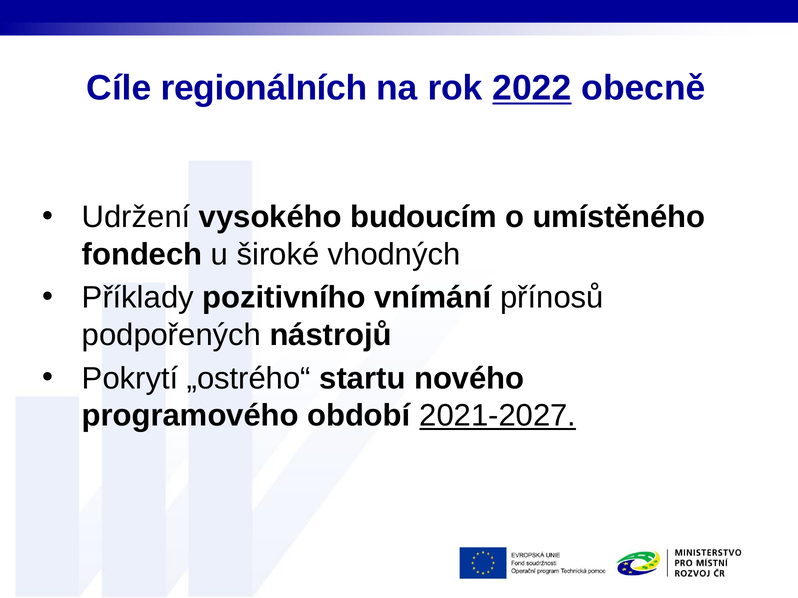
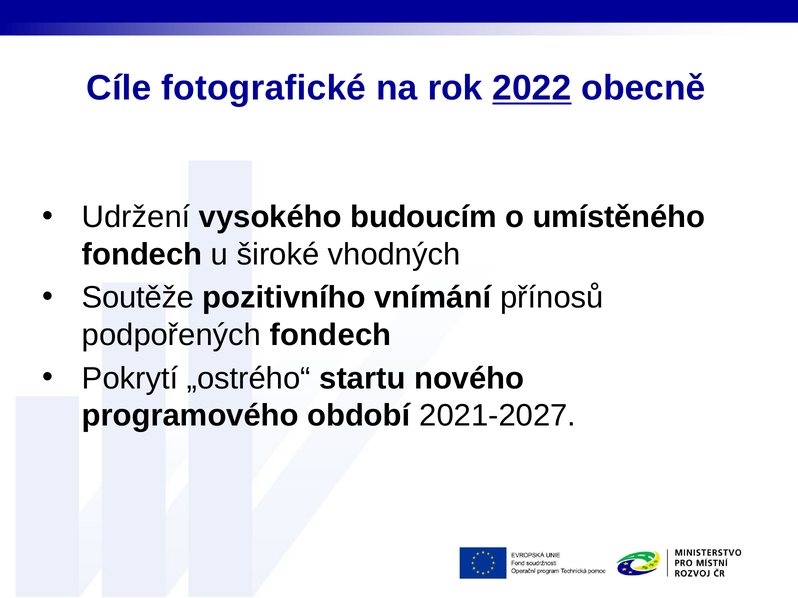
regionálních: regionálních -> fotografické (264, 88)
Příklady: Příklady -> Soutěže (138, 298)
podpořených nástrojů: nástrojů -> fondech (331, 335)
2021-2027 underline: present -> none (498, 416)
